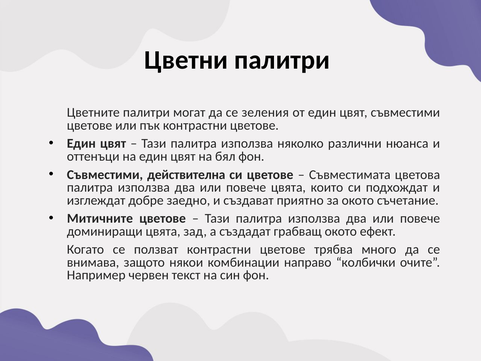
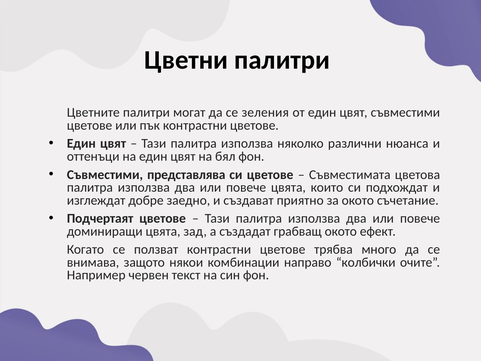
действителна: действителна -> представлява (186, 174)
Митичните: Митичните -> Подчертаят (100, 218)
